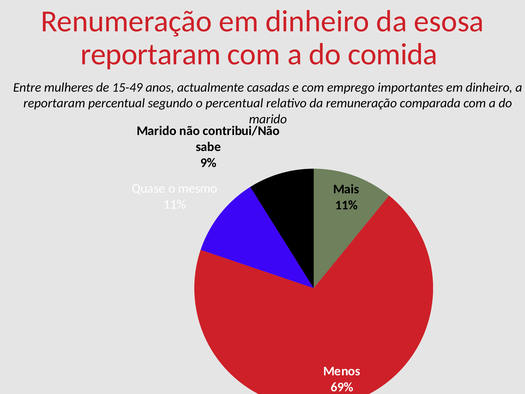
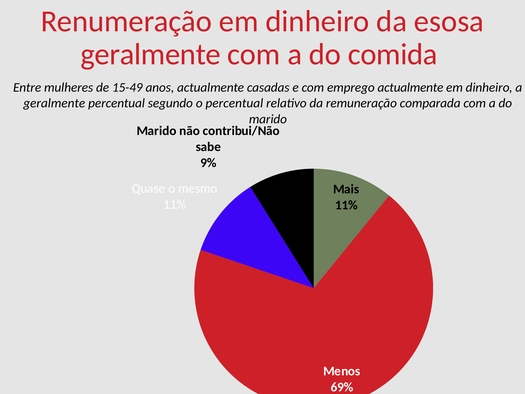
reportaram: reportaram -> geralmente (151, 54)
emprego importantes: importantes -> actualmente (410, 87)
reportaram: reportaram -> geralmente (54, 103)
